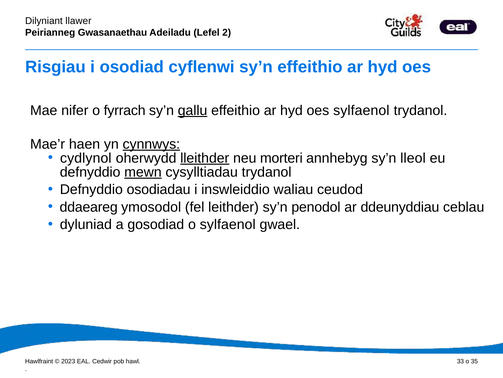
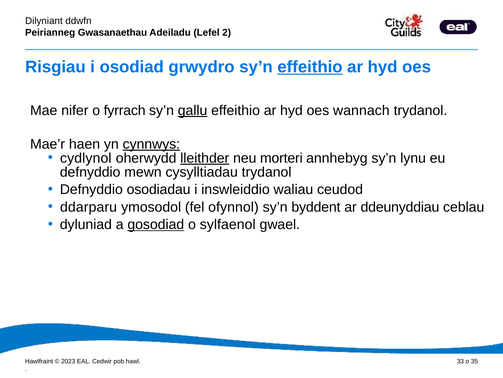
llawer: llawer -> ddwfn (78, 21)
cyflenwi: cyflenwi -> grwydro (202, 67)
effeithio underline: none -> present (310, 67)
oes sylfaenol: sylfaenol -> wannach (361, 110)
lleol: lleol -> lynu (413, 158)
mewn underline: present -> none (143, 172)
ddaeareg: ddaeareg -> ddarparu (89, 207)
leithder: leithder -> ofynnol (233, 207)
penodol: penodol -> byddent (316, 207)
gosodiad underline: none -> present (156, 224)
